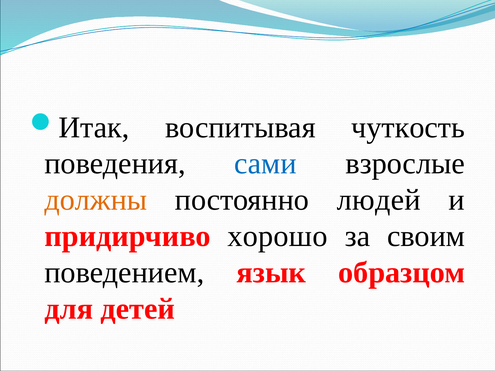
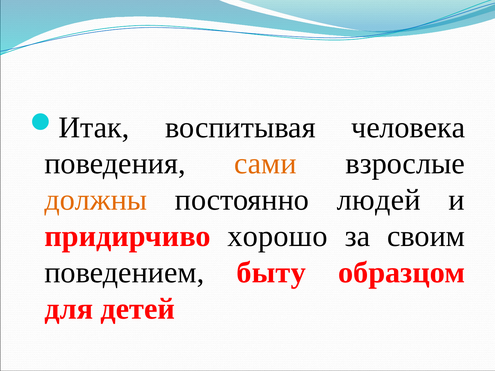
чуткость: чуткость -> человека (408, 127)
сами colour: blue -> orange (265, 164)
язык: язык -> быту (271, 273)
